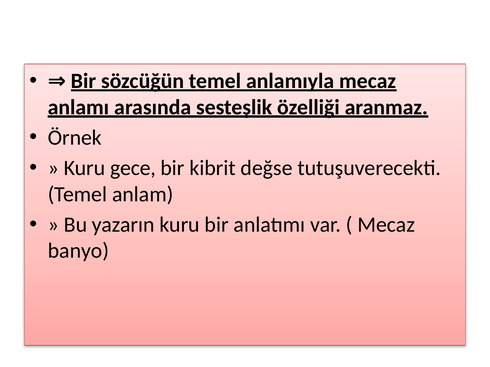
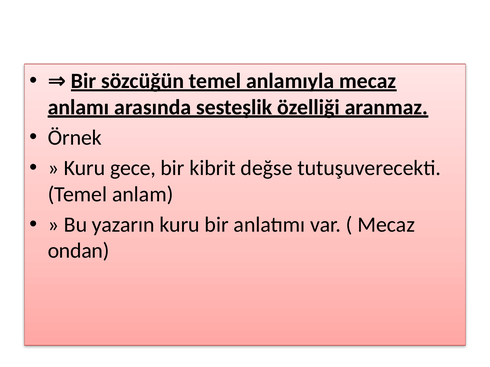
banyo: banyo -> ondan (79, 251)
